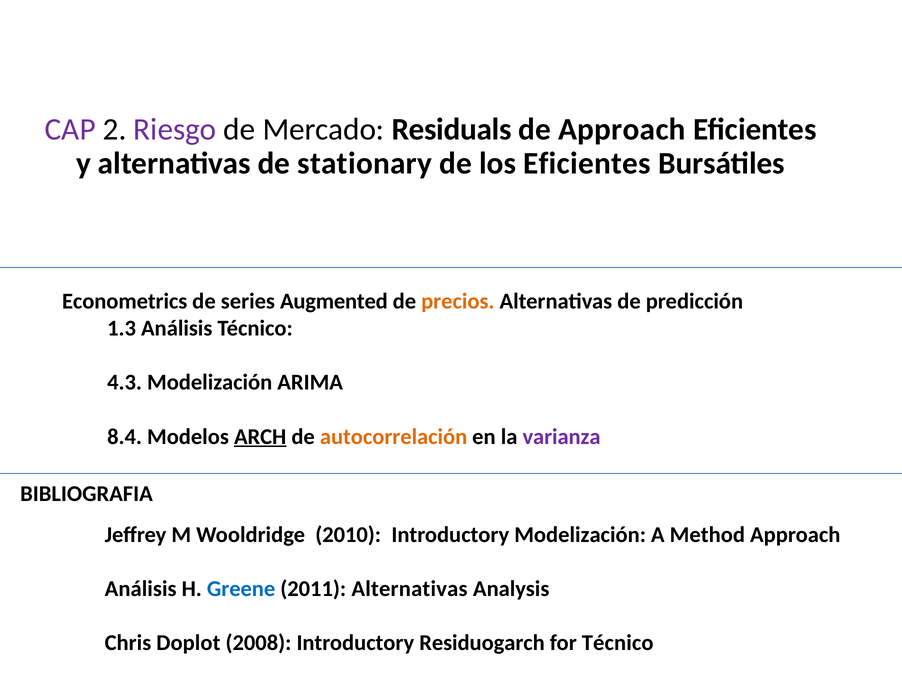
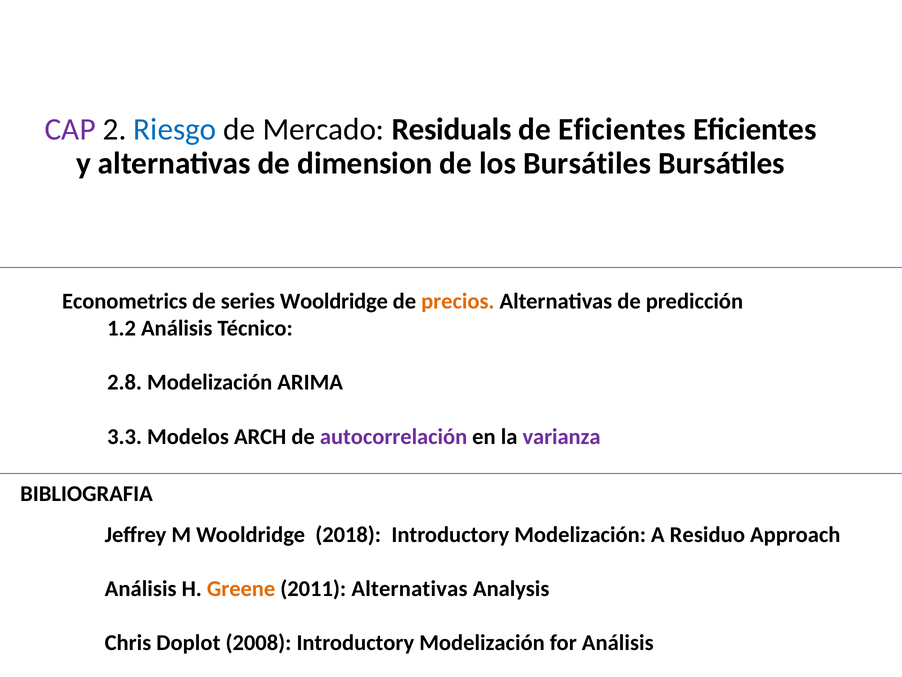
Riesgo colour: purple -> blue (175, 129)
de Approach: Approach -> Eficientes (622, 129)
stationary: stationary -> dimension (365, 163)
los Eficientes: Eficientes -> Bursátiles (587, 163)
series Augmented: Augmented -> Wooldridge (334, 301)
1.3: 1.3 -> 1.2 (122, 328)
4.3: 4.3 -> 2.8 (125, 382)
8.4: 8.4 -> 3.3 (125, 436)
ARCH underline: present -> none (260, 436)
autocorrelación colour: orange -> purple (394, 436)
2010: 2010 -> 2018 (348, 534)
Method: Method -> Residuo (707, 534)
Greene colour: blue -> orange (241, 588)
2008 Introductory Residuogarch: Residuogarch -> Modelización (482, 642)
for Técnico: Técnico -> Análisis (618, 642)
